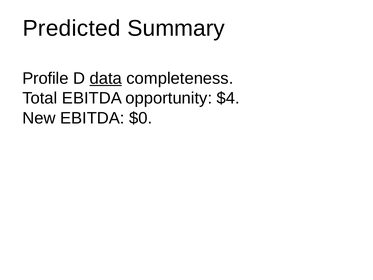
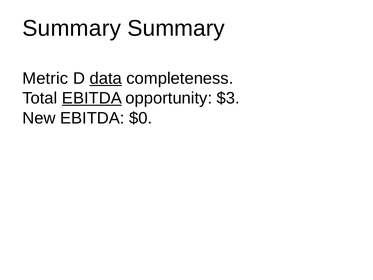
Predicted: Predicted -> Summary (72, 28)
Profile: Profile -> Metric (45, 78)
EBITDA underline: none -> present (92, 98)
$4: $4 -> $3 (228, 98)
